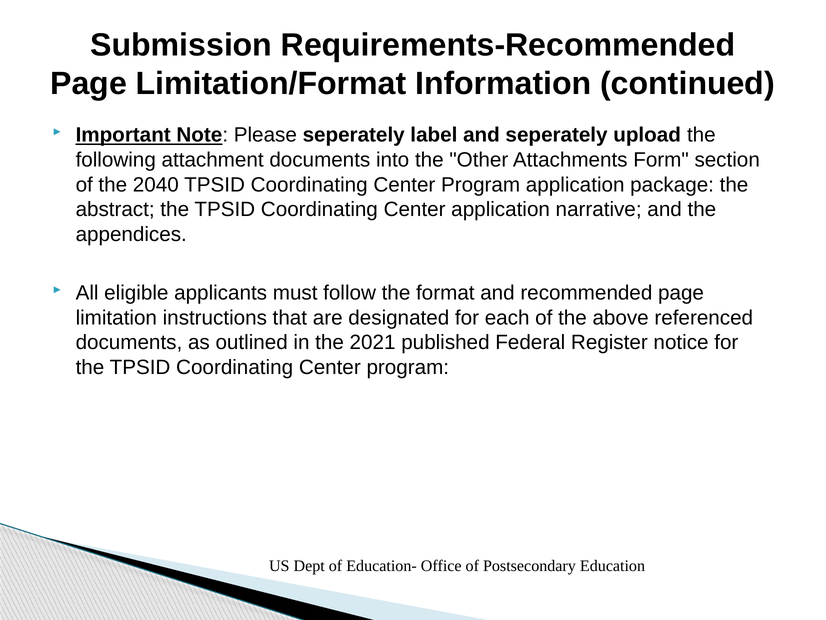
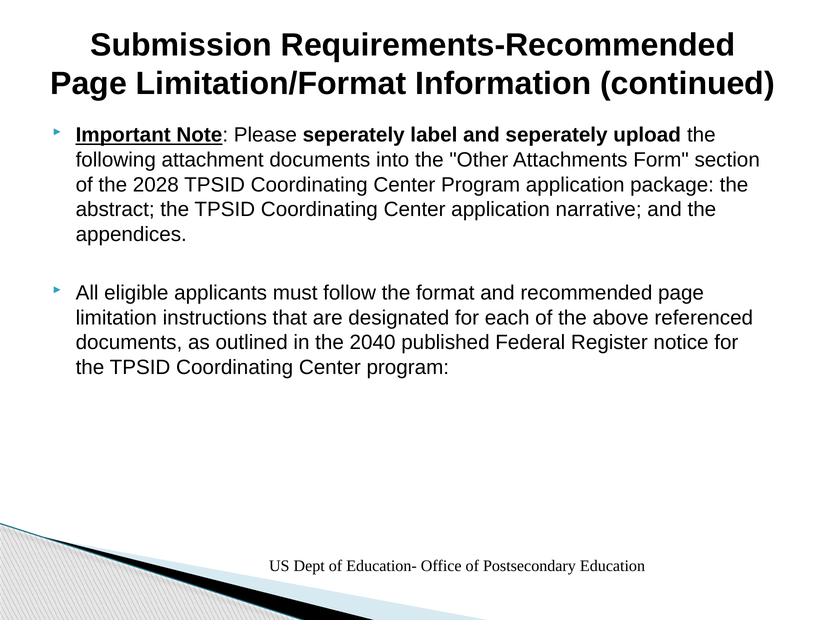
2040: 2040 -> 2028 (156, 185)
2021: 2021 -> 2040 (373, 342)
